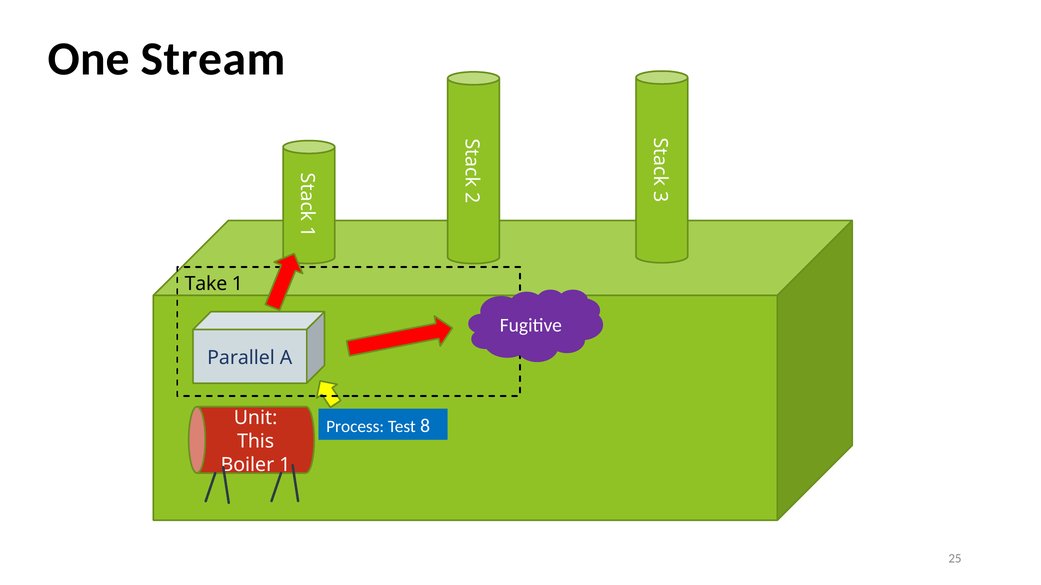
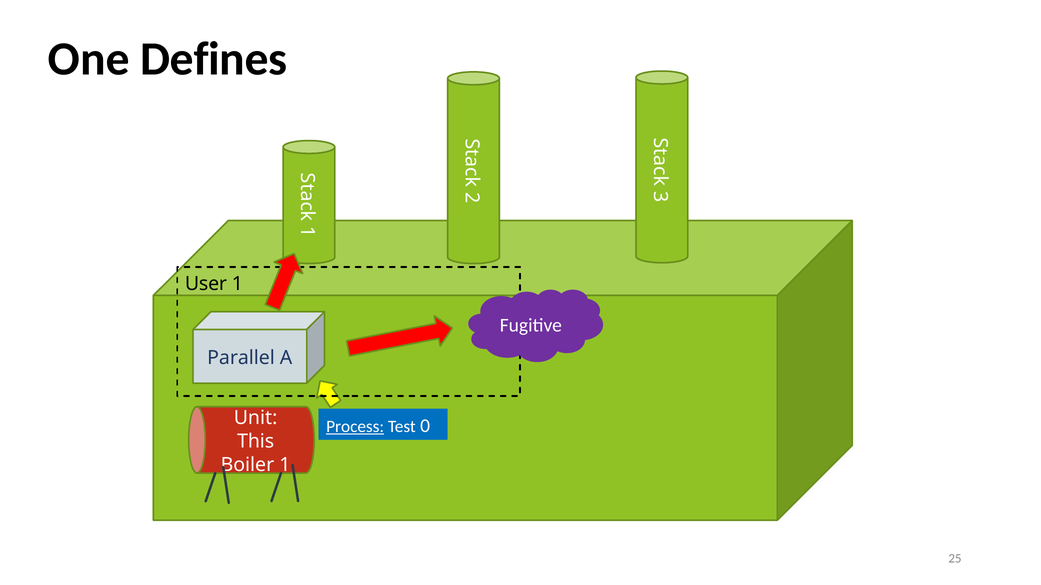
Stream: Stream -> Defines (214, 59)
Take: Take -> User (206, 284)
Process underline: none -> present (355, 427)
8: 8 -> 0 (425, 426)
